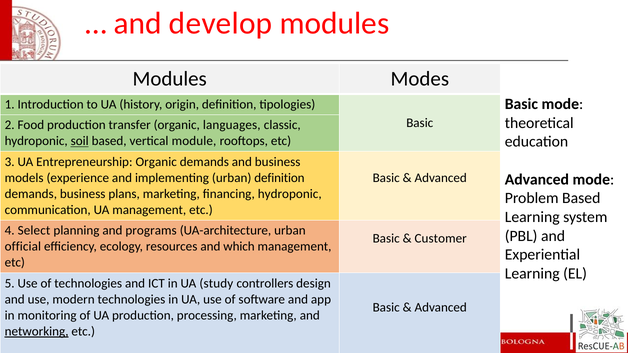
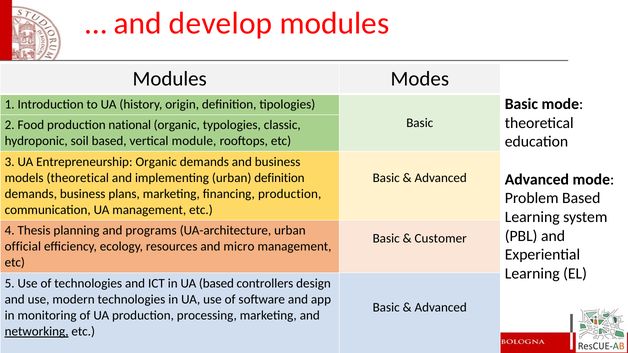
transfer: transfer -> national (130, 125)
languages: languages -> typologies (232, 125)
soil underline: present -> none (80, 141)
models experience: experience -> theoretical (78, 178)
financing hydroponic: hydroponic -> production (290, 194)
Select: Select -> Thesis (34, 231)
which: which -> micro (239, 247)
UA study: study -> based (216, 284)
